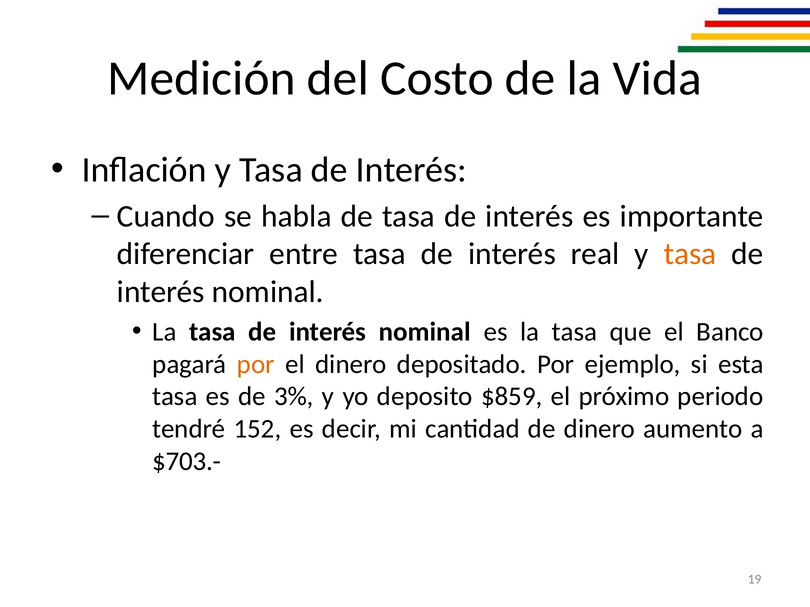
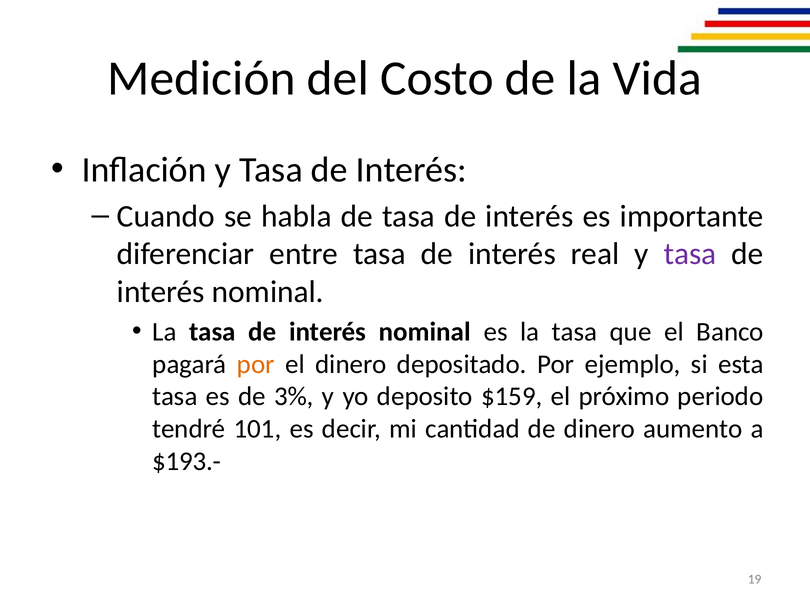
tasa colour: orange -> purple (690, 254)
$859: $859 -> $159 (512, 397)
152: 152 -> 101 (257, 429)
$703.-: $703.- -> $193.- (187, 462)
